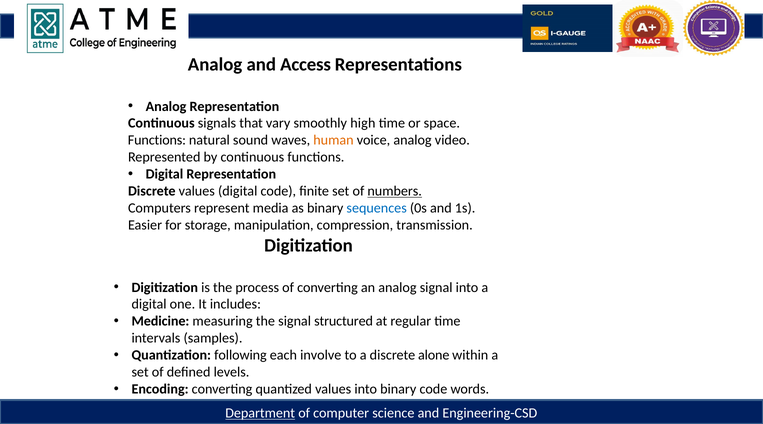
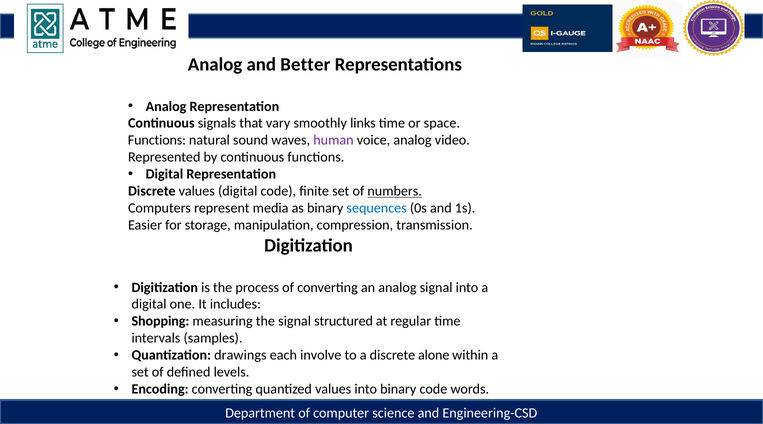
Access: Access -> Better (305, 64)
high: high -> links (363, 123)
human colour: orange -> purple (333, 140)
Medicine: Medicine -> Shopping (160, 321)
following: following -> drawings (240, 355)
Department underline: present -> none (260, 413)
